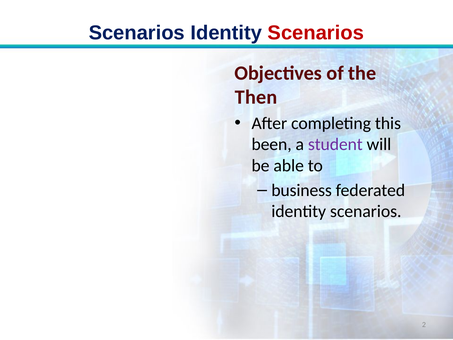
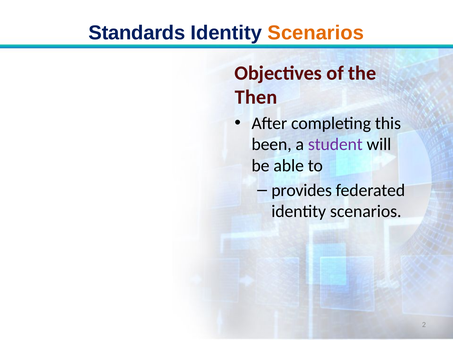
Scenarios: Scenarios -> Standards (137, 33)
Scenarios colour: red -> orange (316, 33)
business: business -> provides (302, 190)
